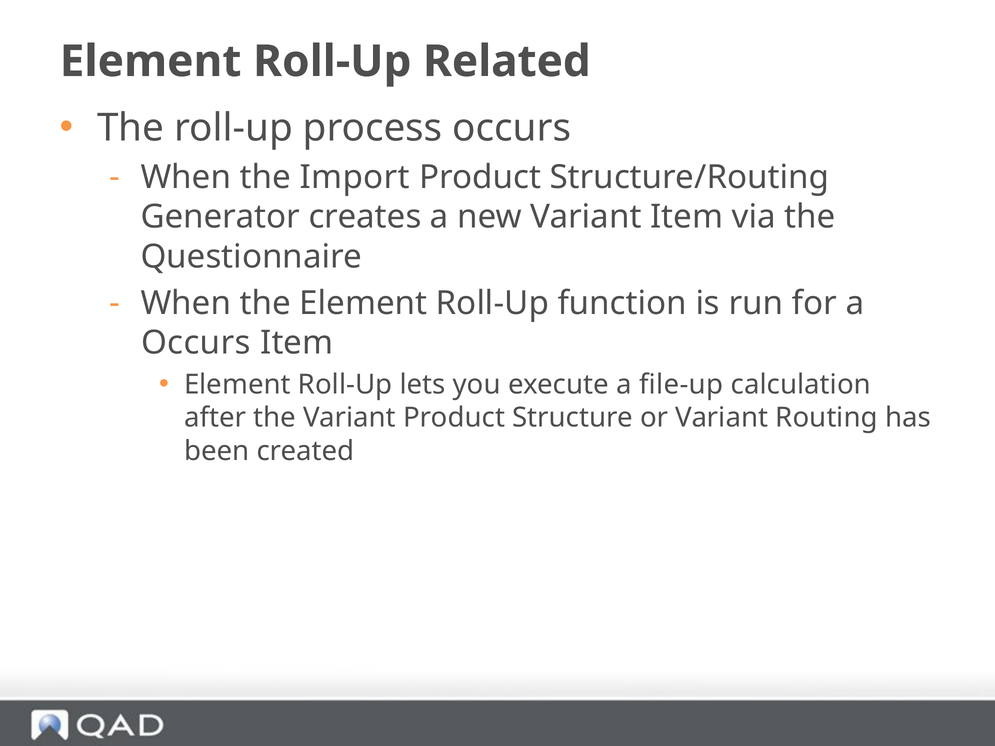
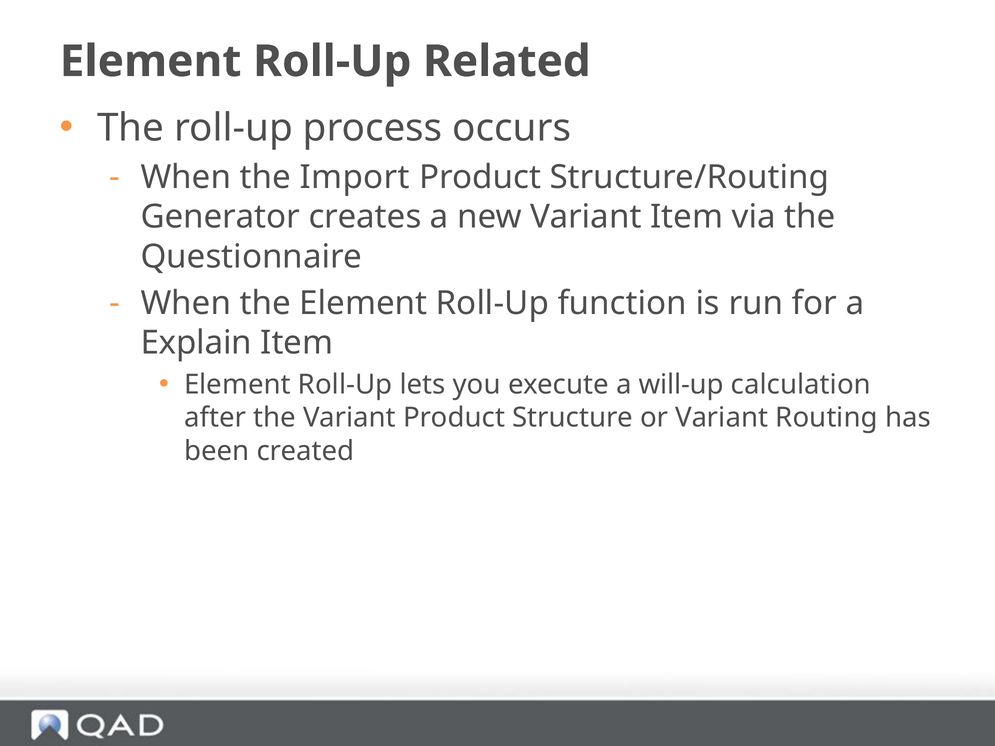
Occurs: Occurs -> Explain (196, 343)
file-up: file-up -> will-up (681, 385)
